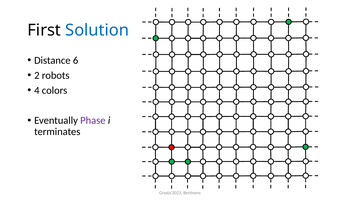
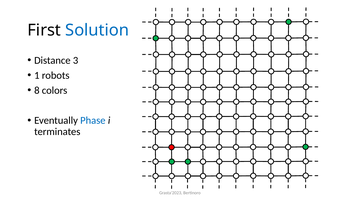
6: 6 -> 3 (76, 60)
2: 2 -> 1 (37, 76)
4: 4 -> 8 (37, 91)
Phase colour: purple -> blue (93, 121)
